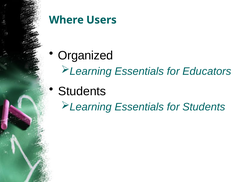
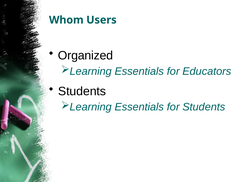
Where: Where -> Whom (66, 20)
